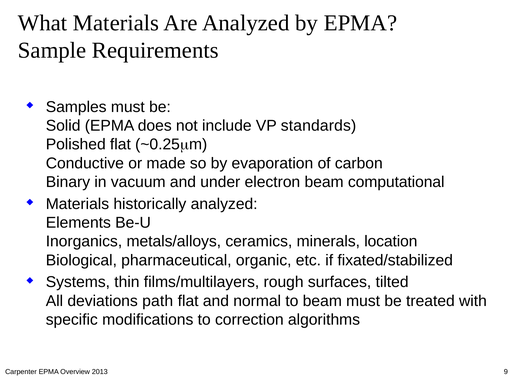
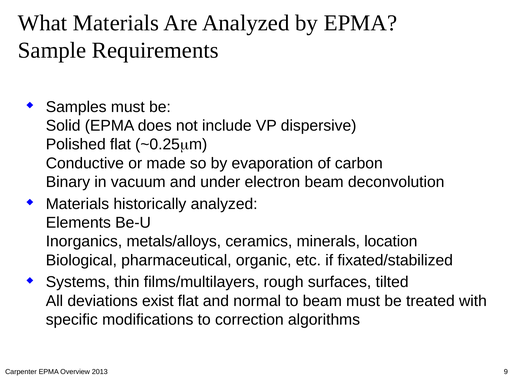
standards: standards -> dispersive (319, 126)
computational: computational -> deconvolution (396, 182)
path: path -> exist (158, 301)
